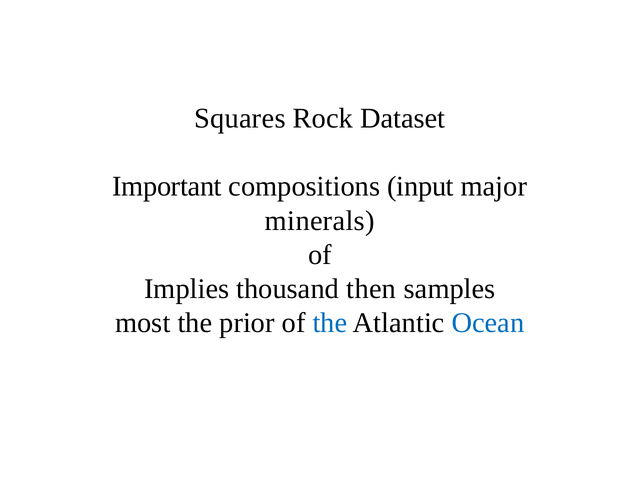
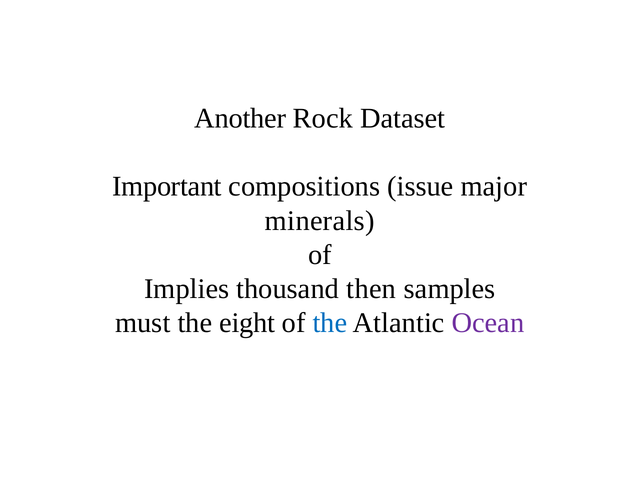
Squares: Squares -> Another (240, 118)
input: input -> issue (420, 186)
most: most -> must (143, 323)
prior: prior -> eight (247, 323)
Ocean colour: blue -> purple (488, 323)
